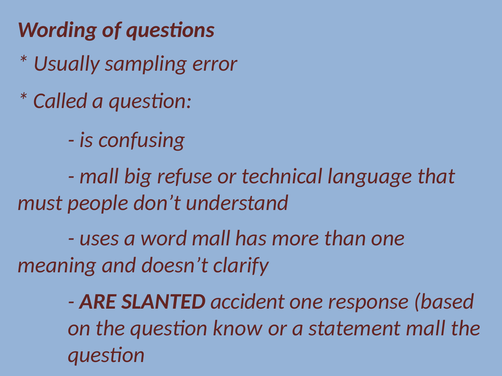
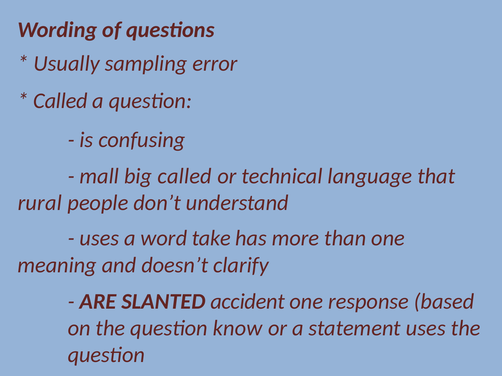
big refuse: refuse -> called (185, 176)
must: must -> rural (40, 203)
word mall: mall -> take (211, 239)
statement mall: mall -> uses (426, 329)
